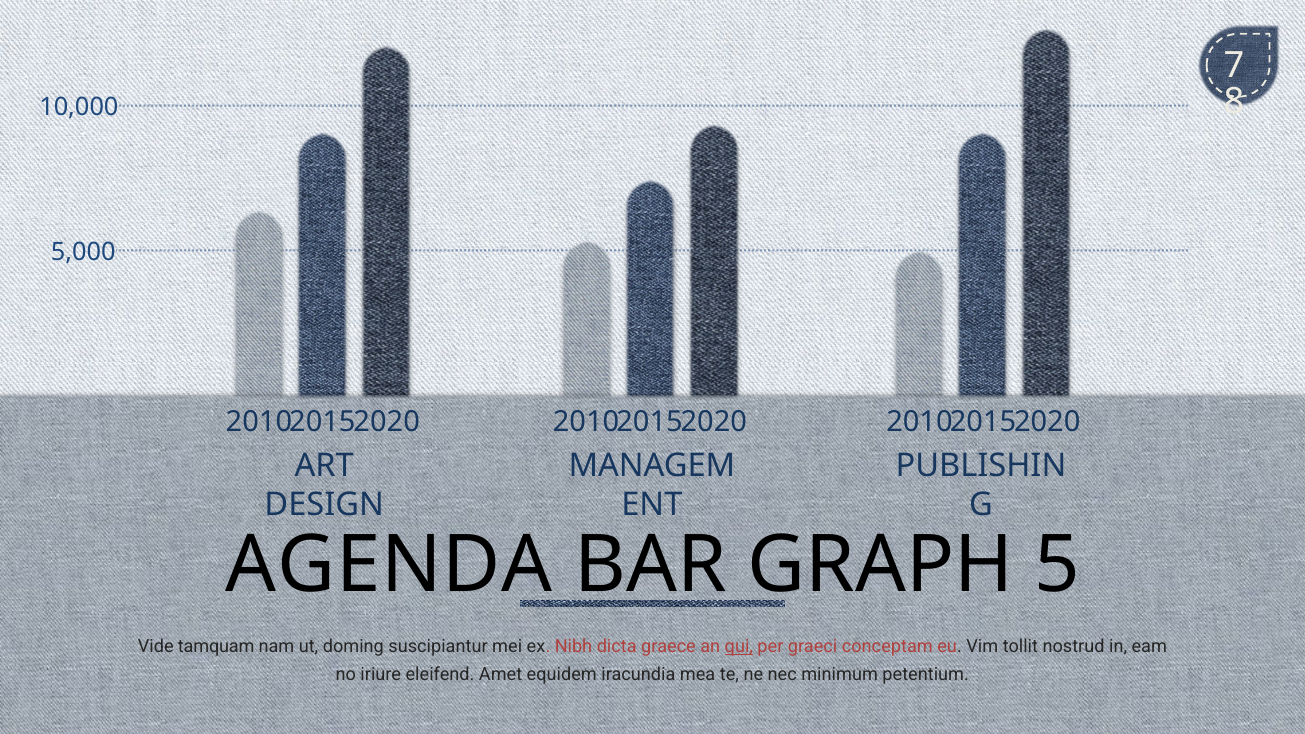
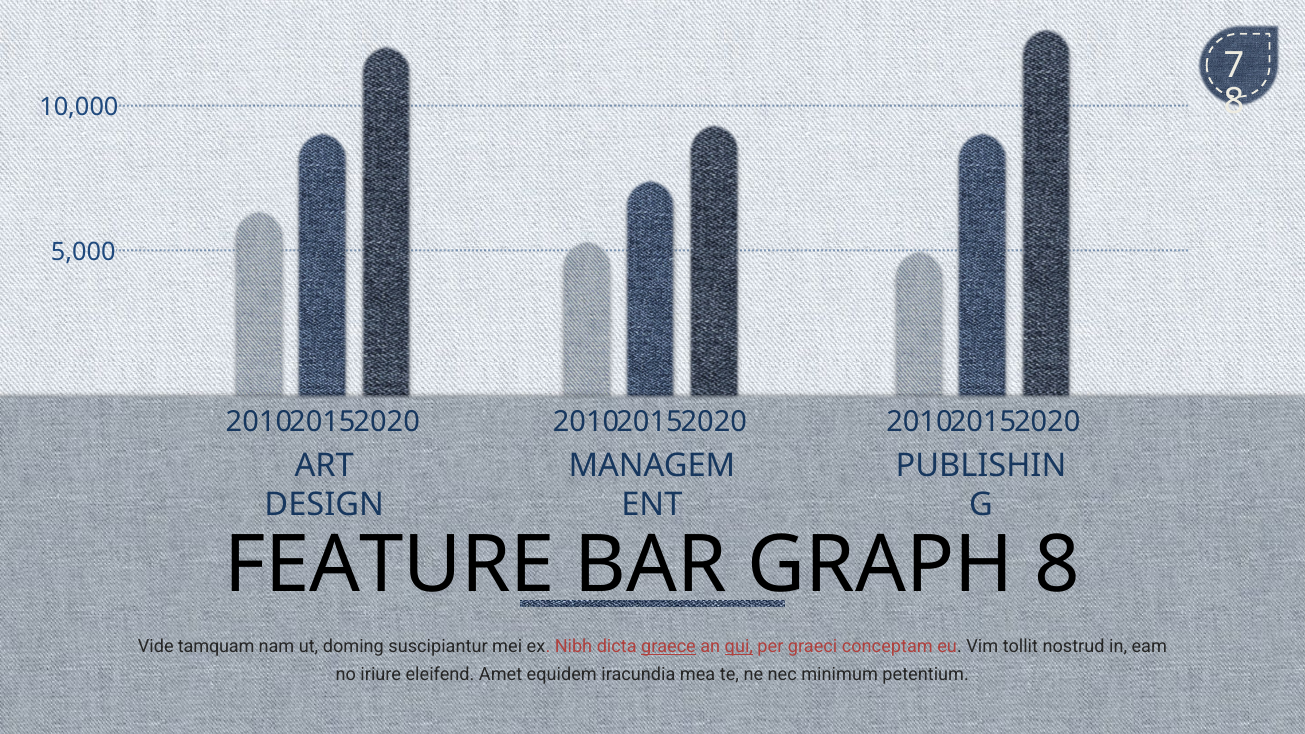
AGENDA: AGENDA -> FEATURE (390, 565)
GRAPH 5: 5 -> 8 (1057, 565)
graece underline: none -> present (669, 647)
